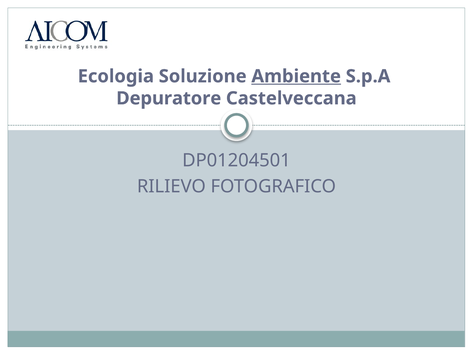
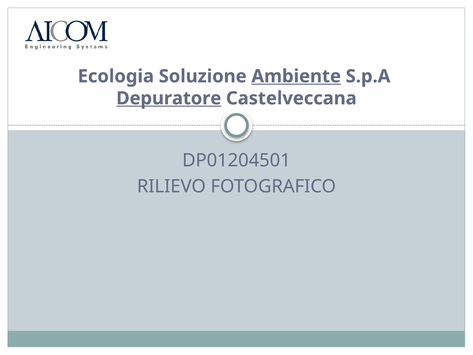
Depuratore underline: none -> present (169, 98)
